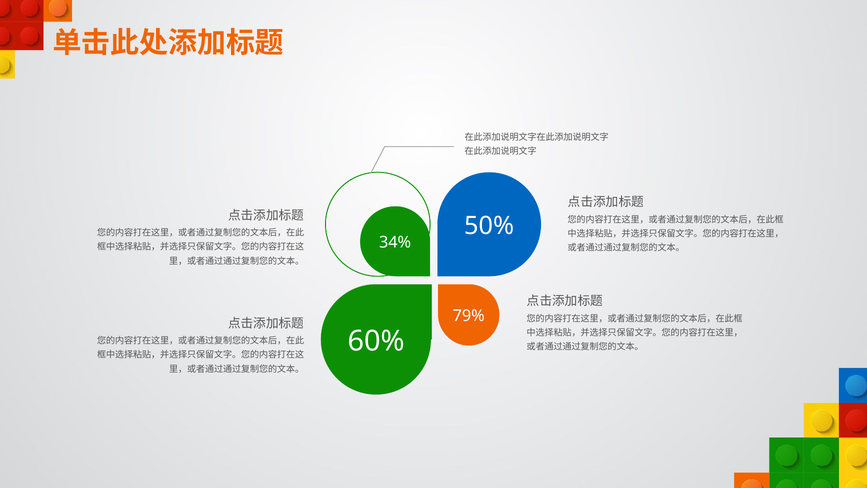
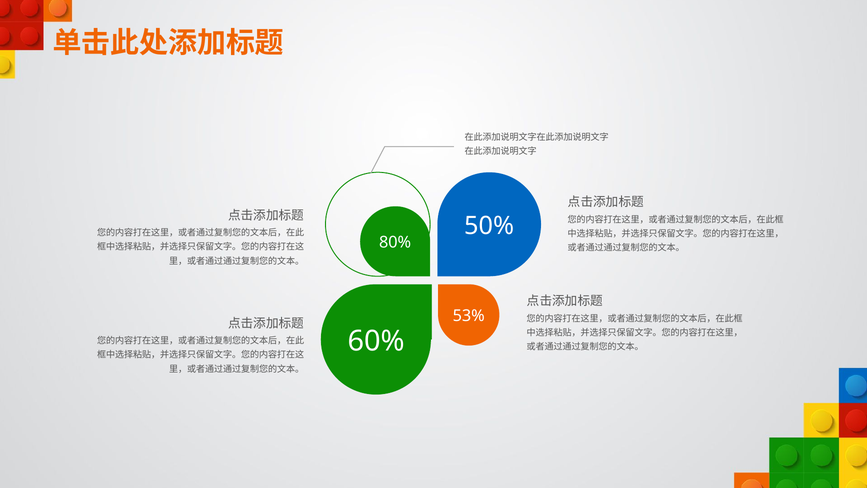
34%: 34% -> 80% (395, 242)
79%: 79% -> 53% (469, 316)
